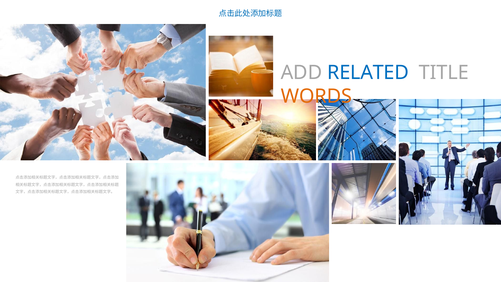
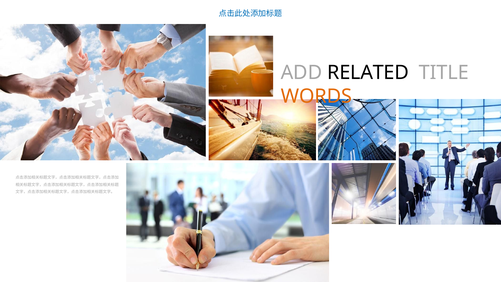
RELATED colour: blue -> black (368, 72)
